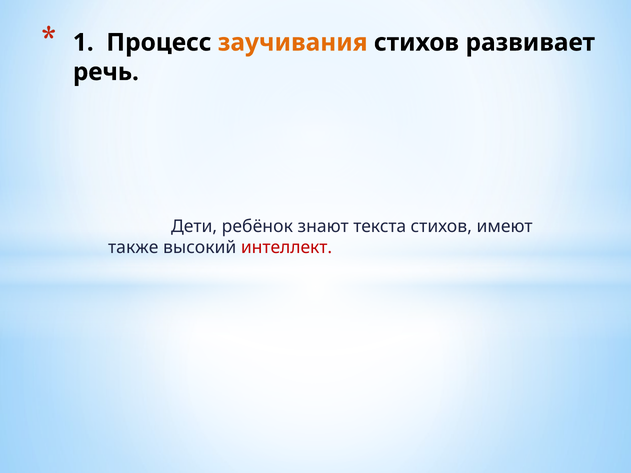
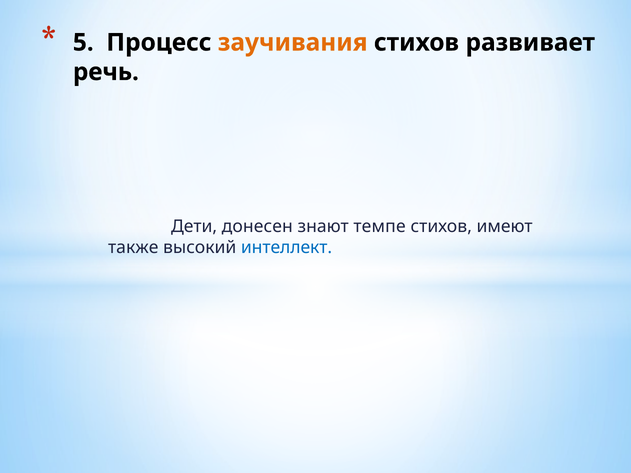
1: 1 -> 5 (83, 43)
ребёнок: ребёнок -> донесен (257, 227)
текста: текста -> темпе (380, 227)
интеллект colour: red -> blue (287, 248)
